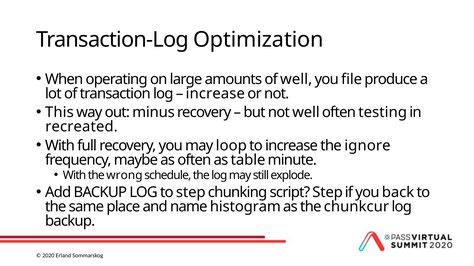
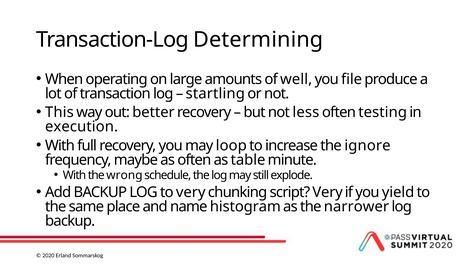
Optimization: Optimization -> Determining (258, 40)
increase: increase -> startling (215, 94)
minus: minus -> better (153, 113)
not well: well -> less (306, 113)
recreated: recreated -> execution (82, 127)
to step: step -> very (191, 193)
script Step: Step -> Very (328, 193)
back: back -> yield (398, 193)
chunkcur: chunkcur -> narrower (356, 207)
